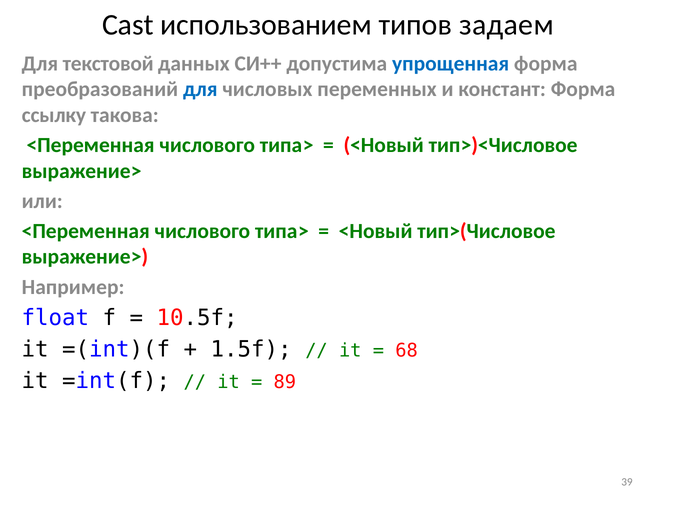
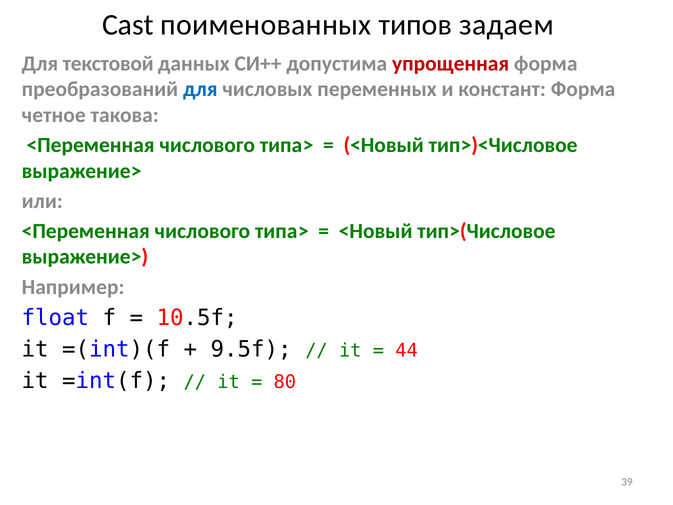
использованием: использованием -> поименованных (266, 25)
упрощенная colour: blue -> red (451, 63)
ссылку: ссылку -> четное (54, 115)
1.5f: 1.5f -> 9.5f (251, 349)
68: 68 -> 44 (407, 350)
89: 89 -> 80 (285, 382)
